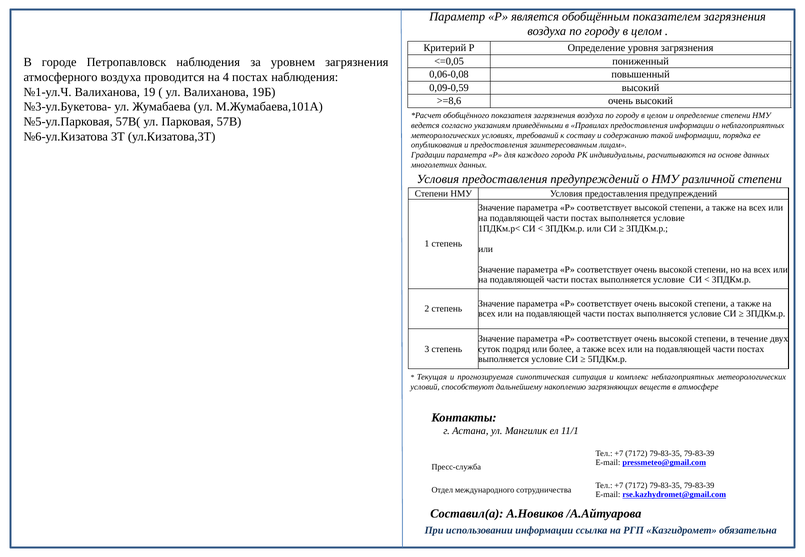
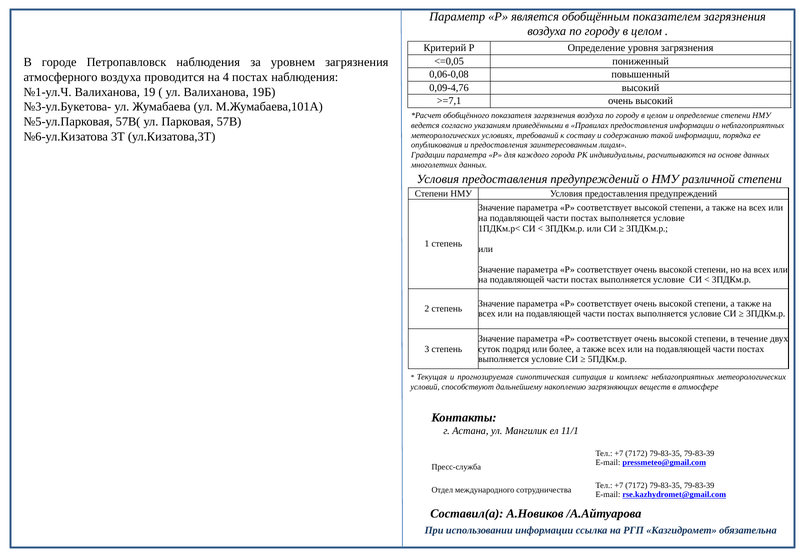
0,09-0,59: 0,09-0,59 -> 0,09-4,76 (449, 88)
>=8,6: >=8,6 -> >=7,1 (449, 101)
